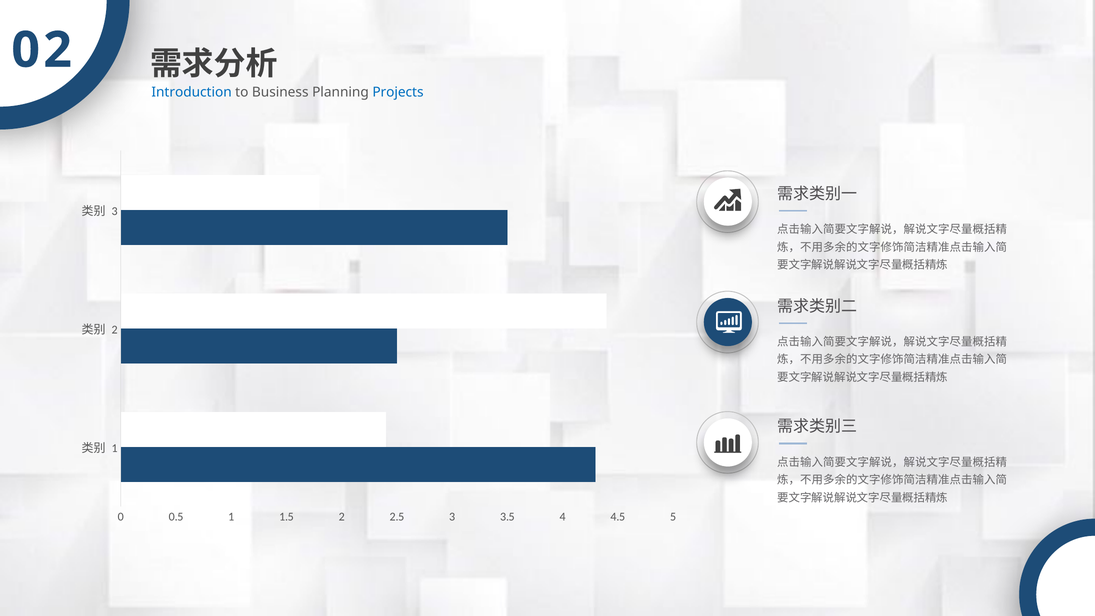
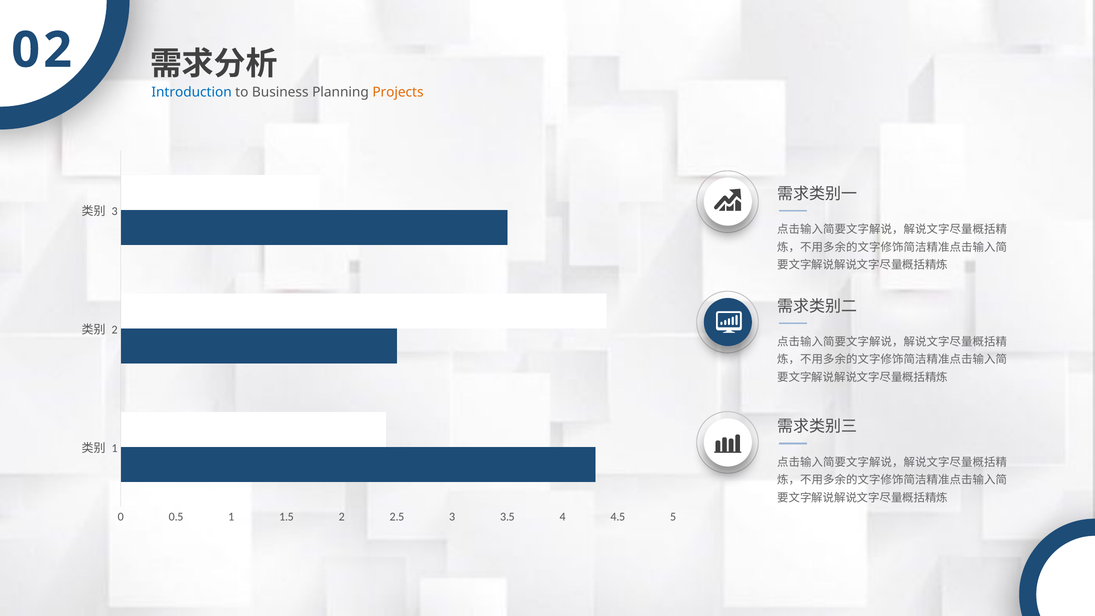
Projects colour: blue -> orange (398, 92)
